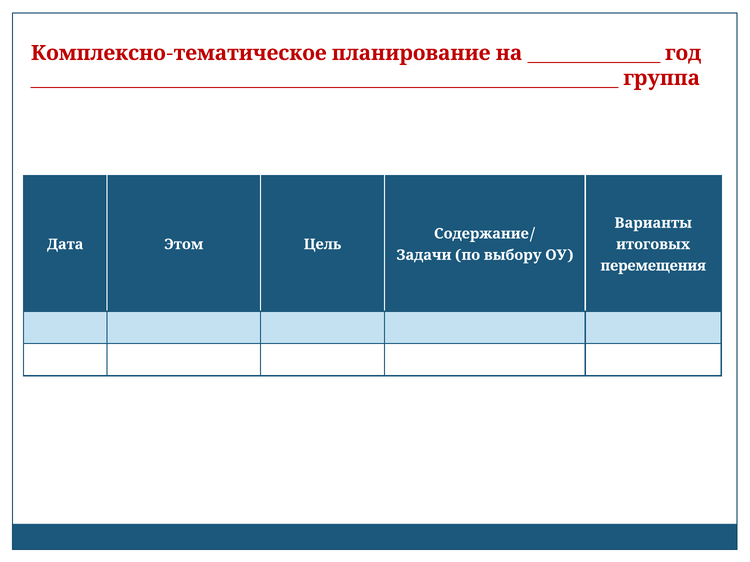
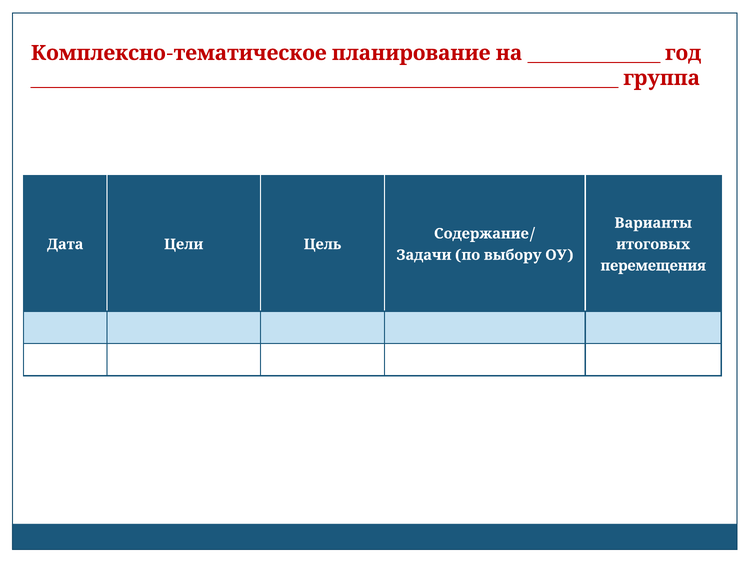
Этом: Этом -> Цели (184, 245)
